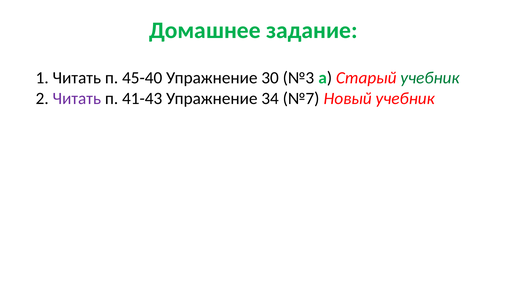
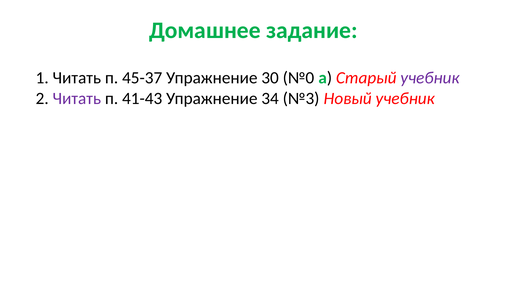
45-40: 45-40 -> 45-37 (142, 78)
№3: №3 -> №0 (298, 78)
учебник colour: green -> purple (430, 78)
№7: №7 -> №3 (301, 99)
